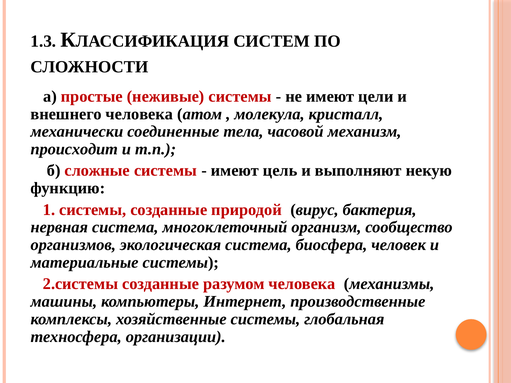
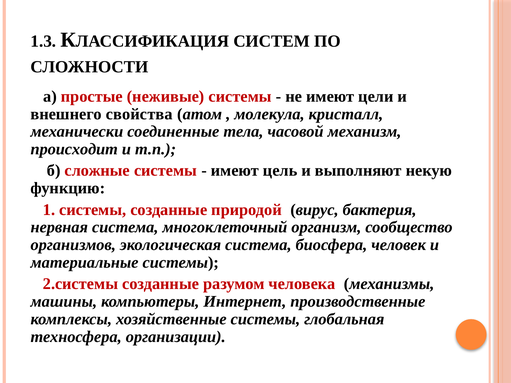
внешнего человека: человека -> свойства (139, 114)
